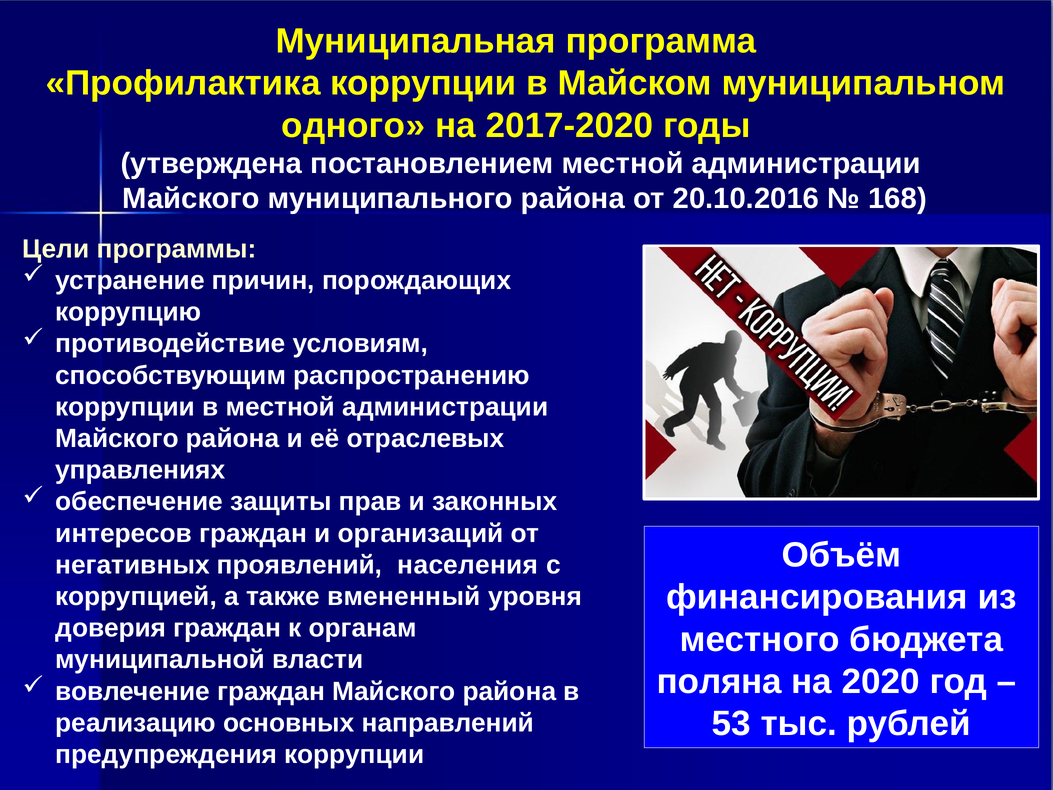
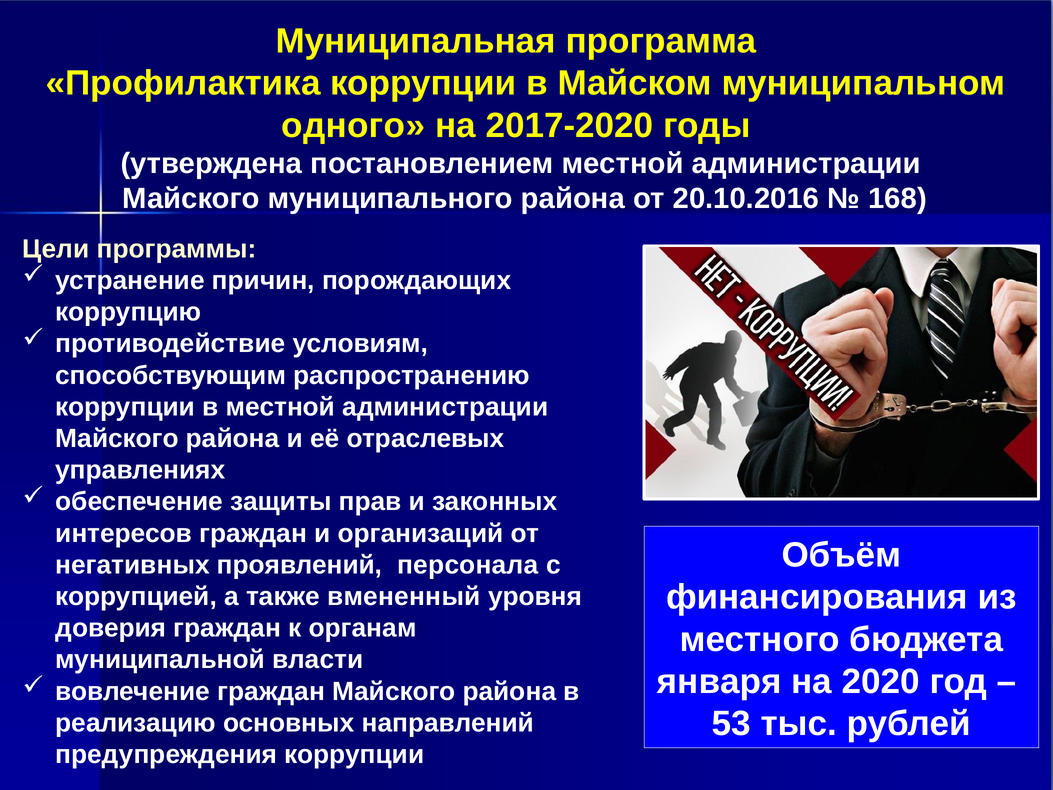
населения: населения -> персонала (468, 565)
поляна: поляна -> января (719, 681)
